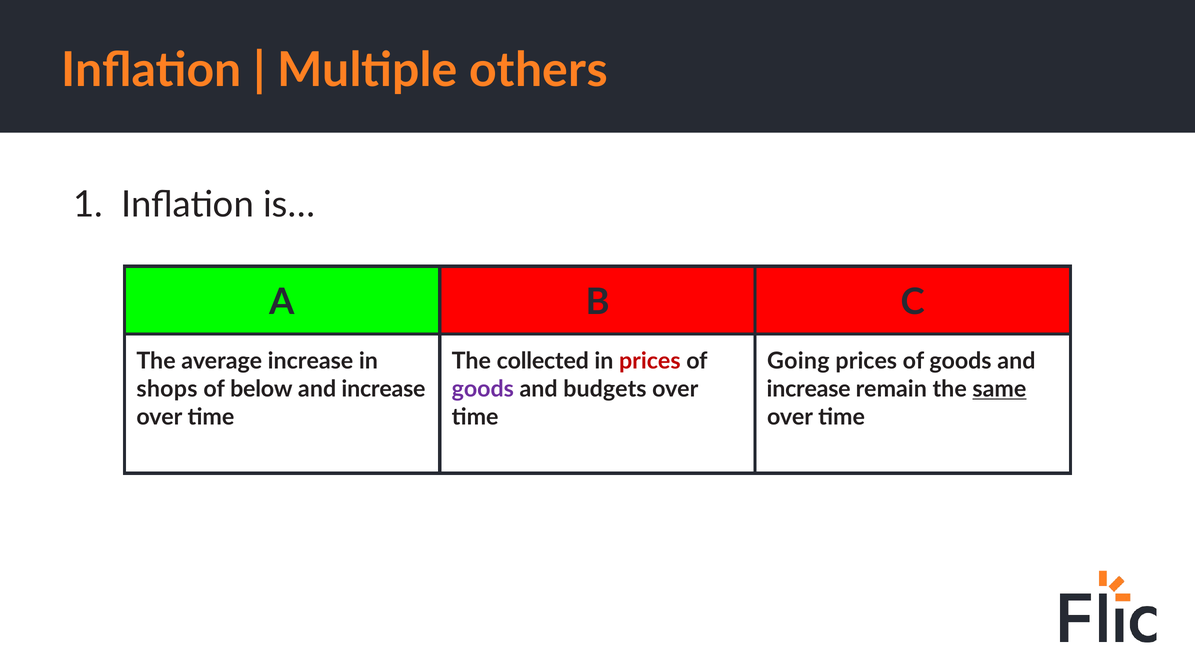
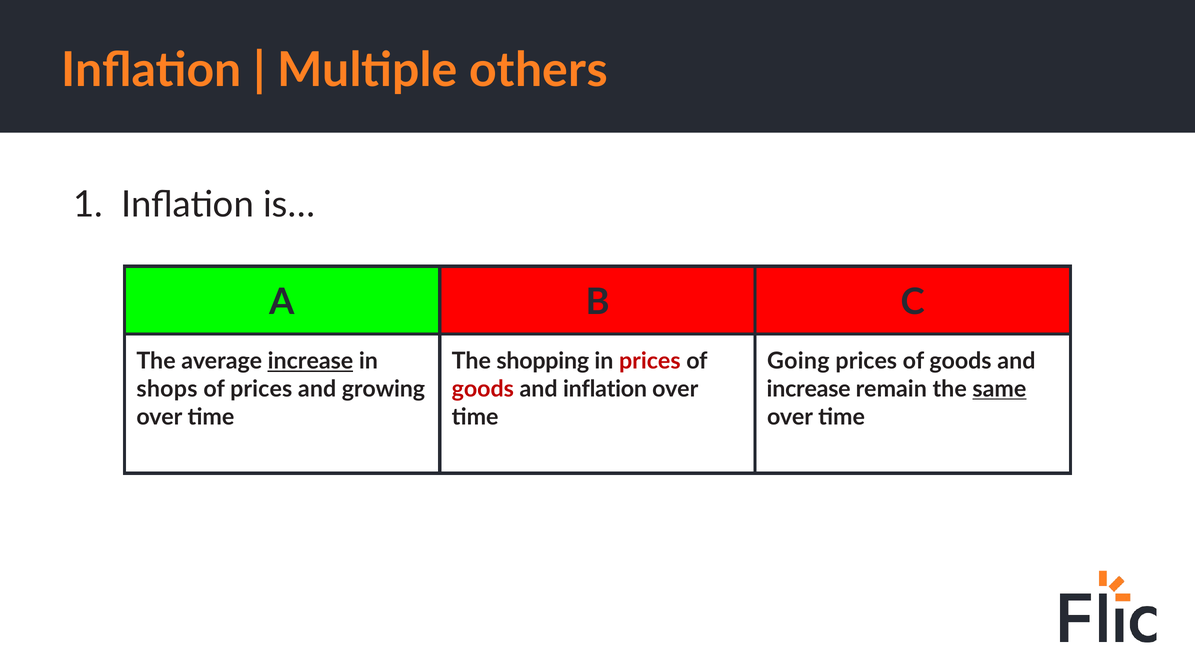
increase underline: none -> present (310, 361)
collected: collected -> shopping (543, 361)
of below: below -> prices (261, 389)
increase: increase -> growing (383, 389)
goods colour: purple -> red (483, 389)
and budgets: budgets -> inflation (605, 389)
